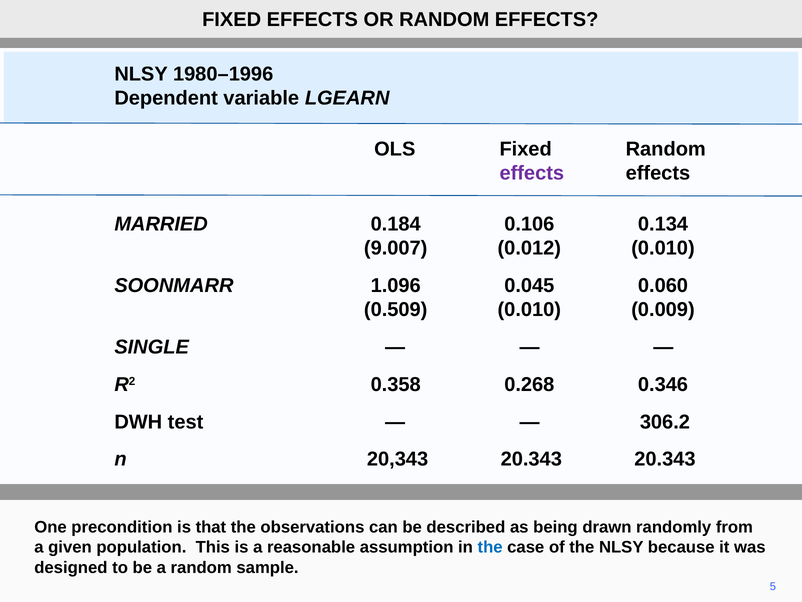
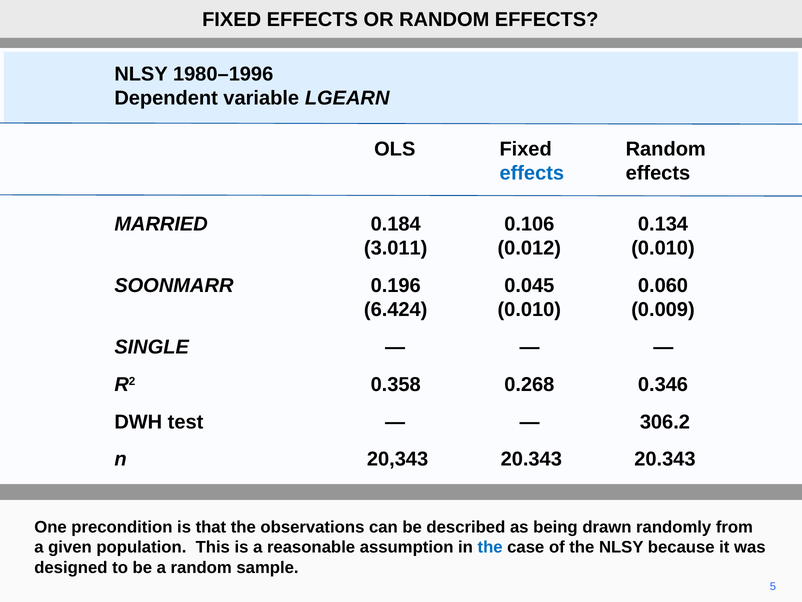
effects colour: purple -> blue (532, 173)
9.007: 9.007 -> 3.011 (396, 248)
1.096: 1.096 -> 0.196 (396, 285)
0.509: 0.509 -> 6.424 (396, 309)
